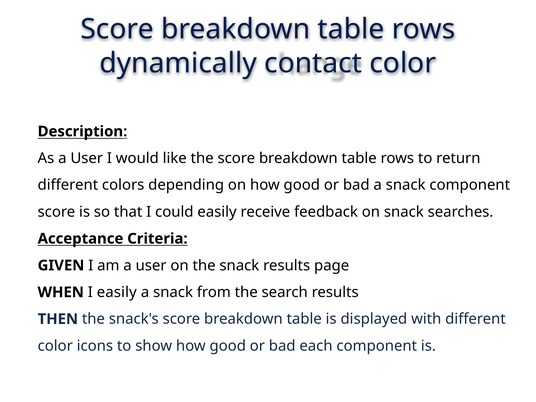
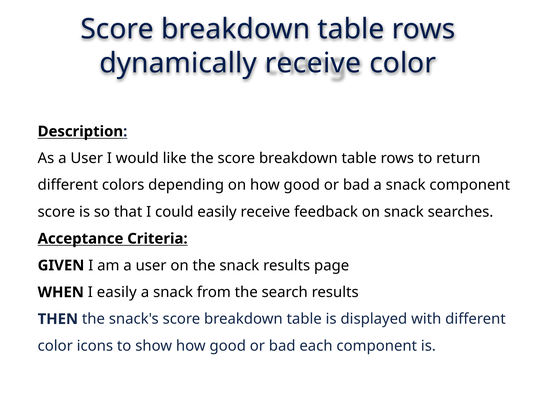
dynamically contact: contact -> receive (313, 63)
